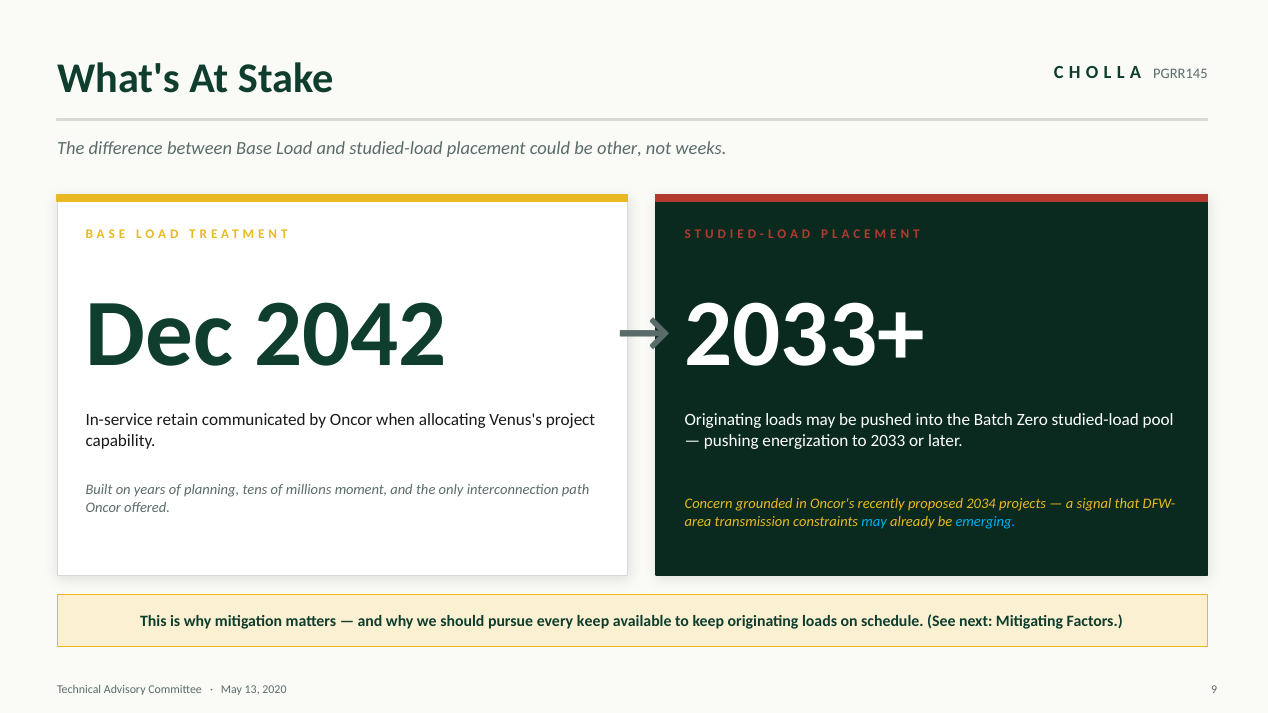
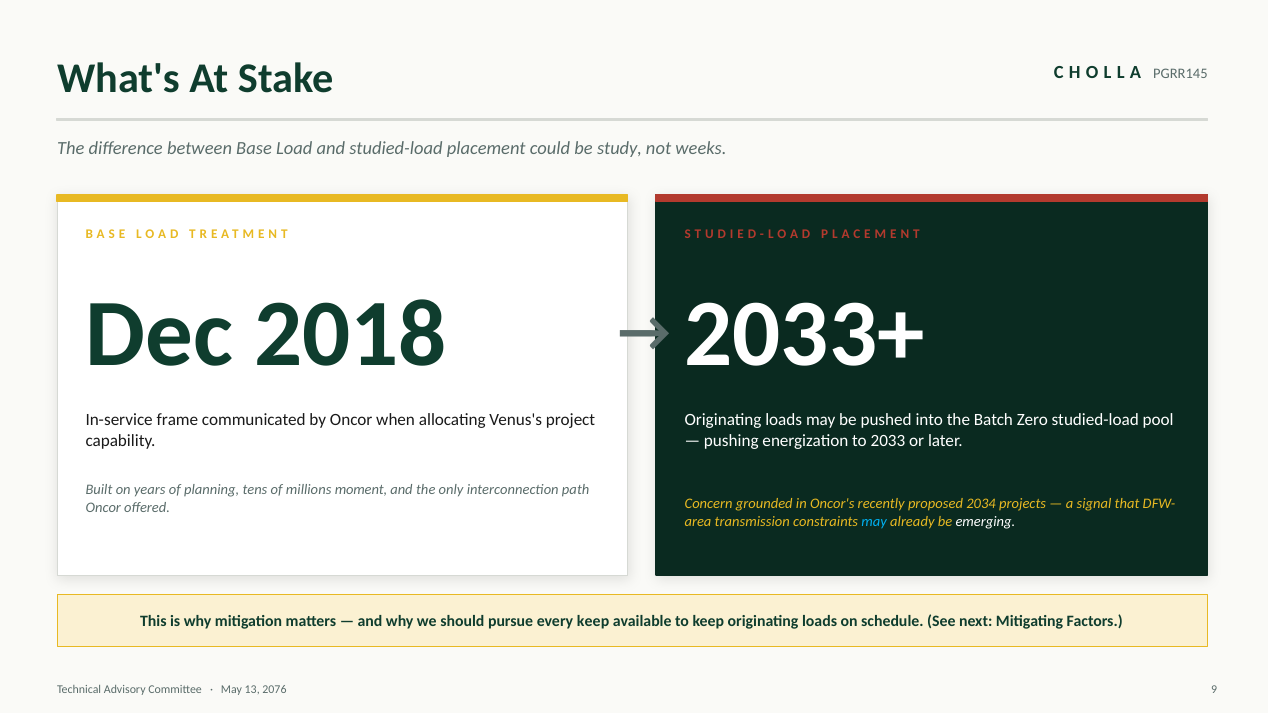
other: other -> study (619, 149)
2042: 2042 -> 2018 (351, 335)
retain: retain -> frame (177, 420)
emerging colour: light blue -> white (985, 522)
2020: 2020 -> 2076 (274, 690)
